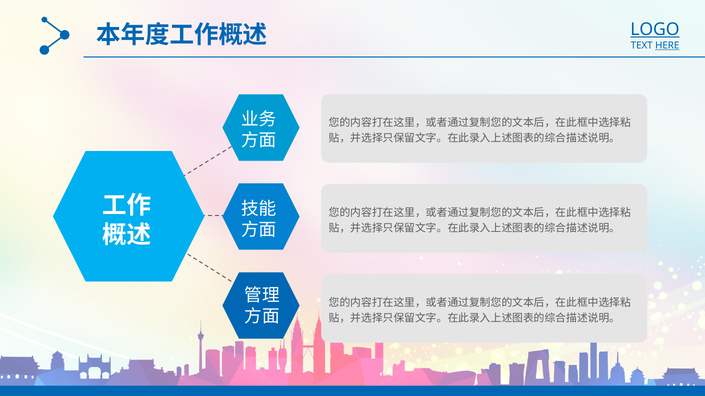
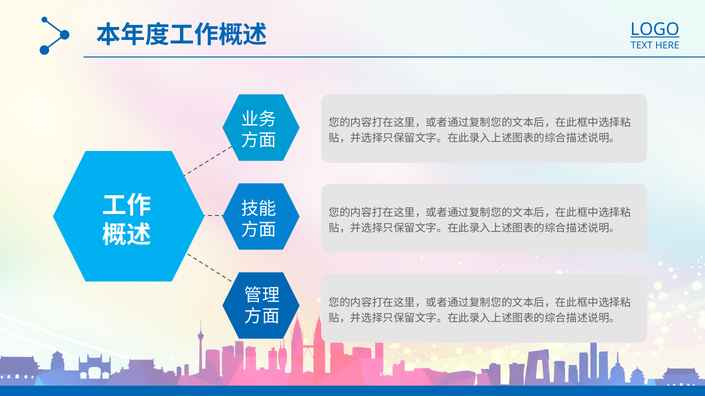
HERE underline: present -> none (667, 46)
